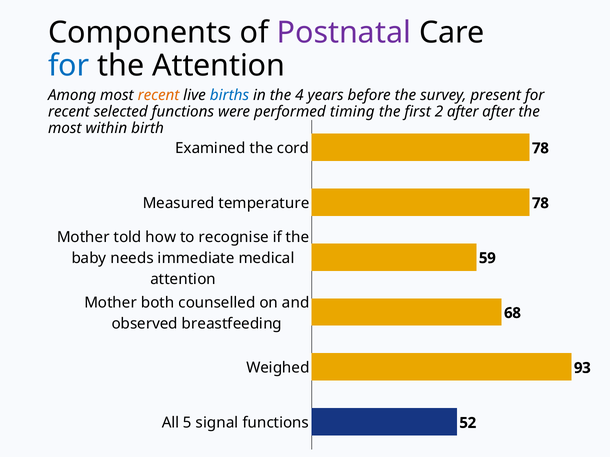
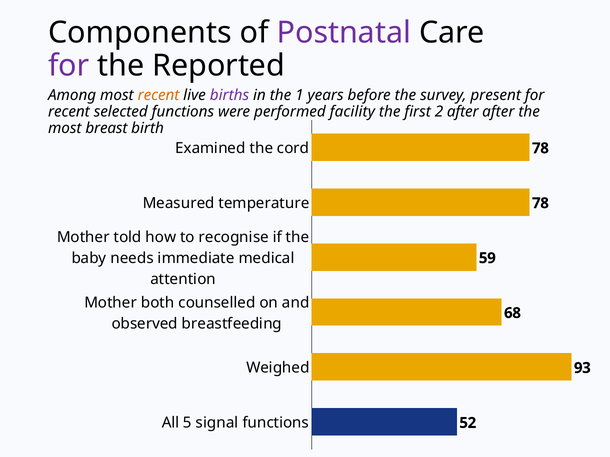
for colour: blue -> purple (69, 66)
the Attention: Attention -> Reported (219, 66)
births colour: blue -> purple (229, 95)
4: 4 -> 1 (299, 95)
timing: timing -> facility (352, 112)
within: within -> breast (106, 128)
